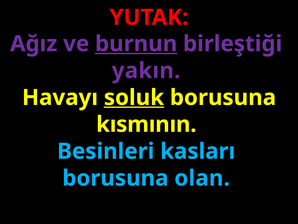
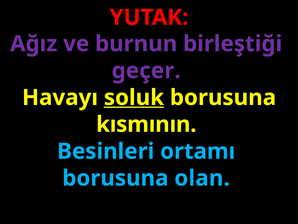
burnun underline: present -> none (136, 44)
yakın: yakın -> geçer (146, 71)
kasları: kasları -> ortamı (198, 151)
